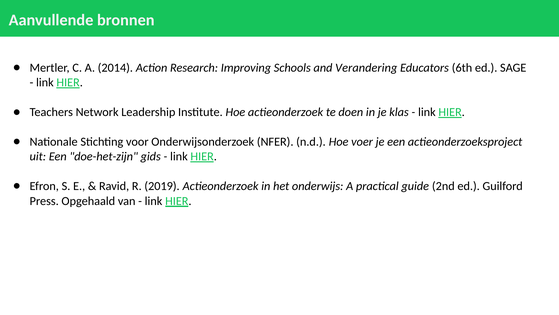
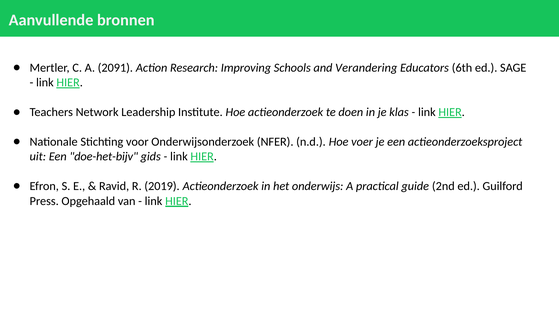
2014: 2014 -> 2091 (115, 68)
doe-het-zijn: doe-het-zijn -> doe-het-bijv (104, 156)
